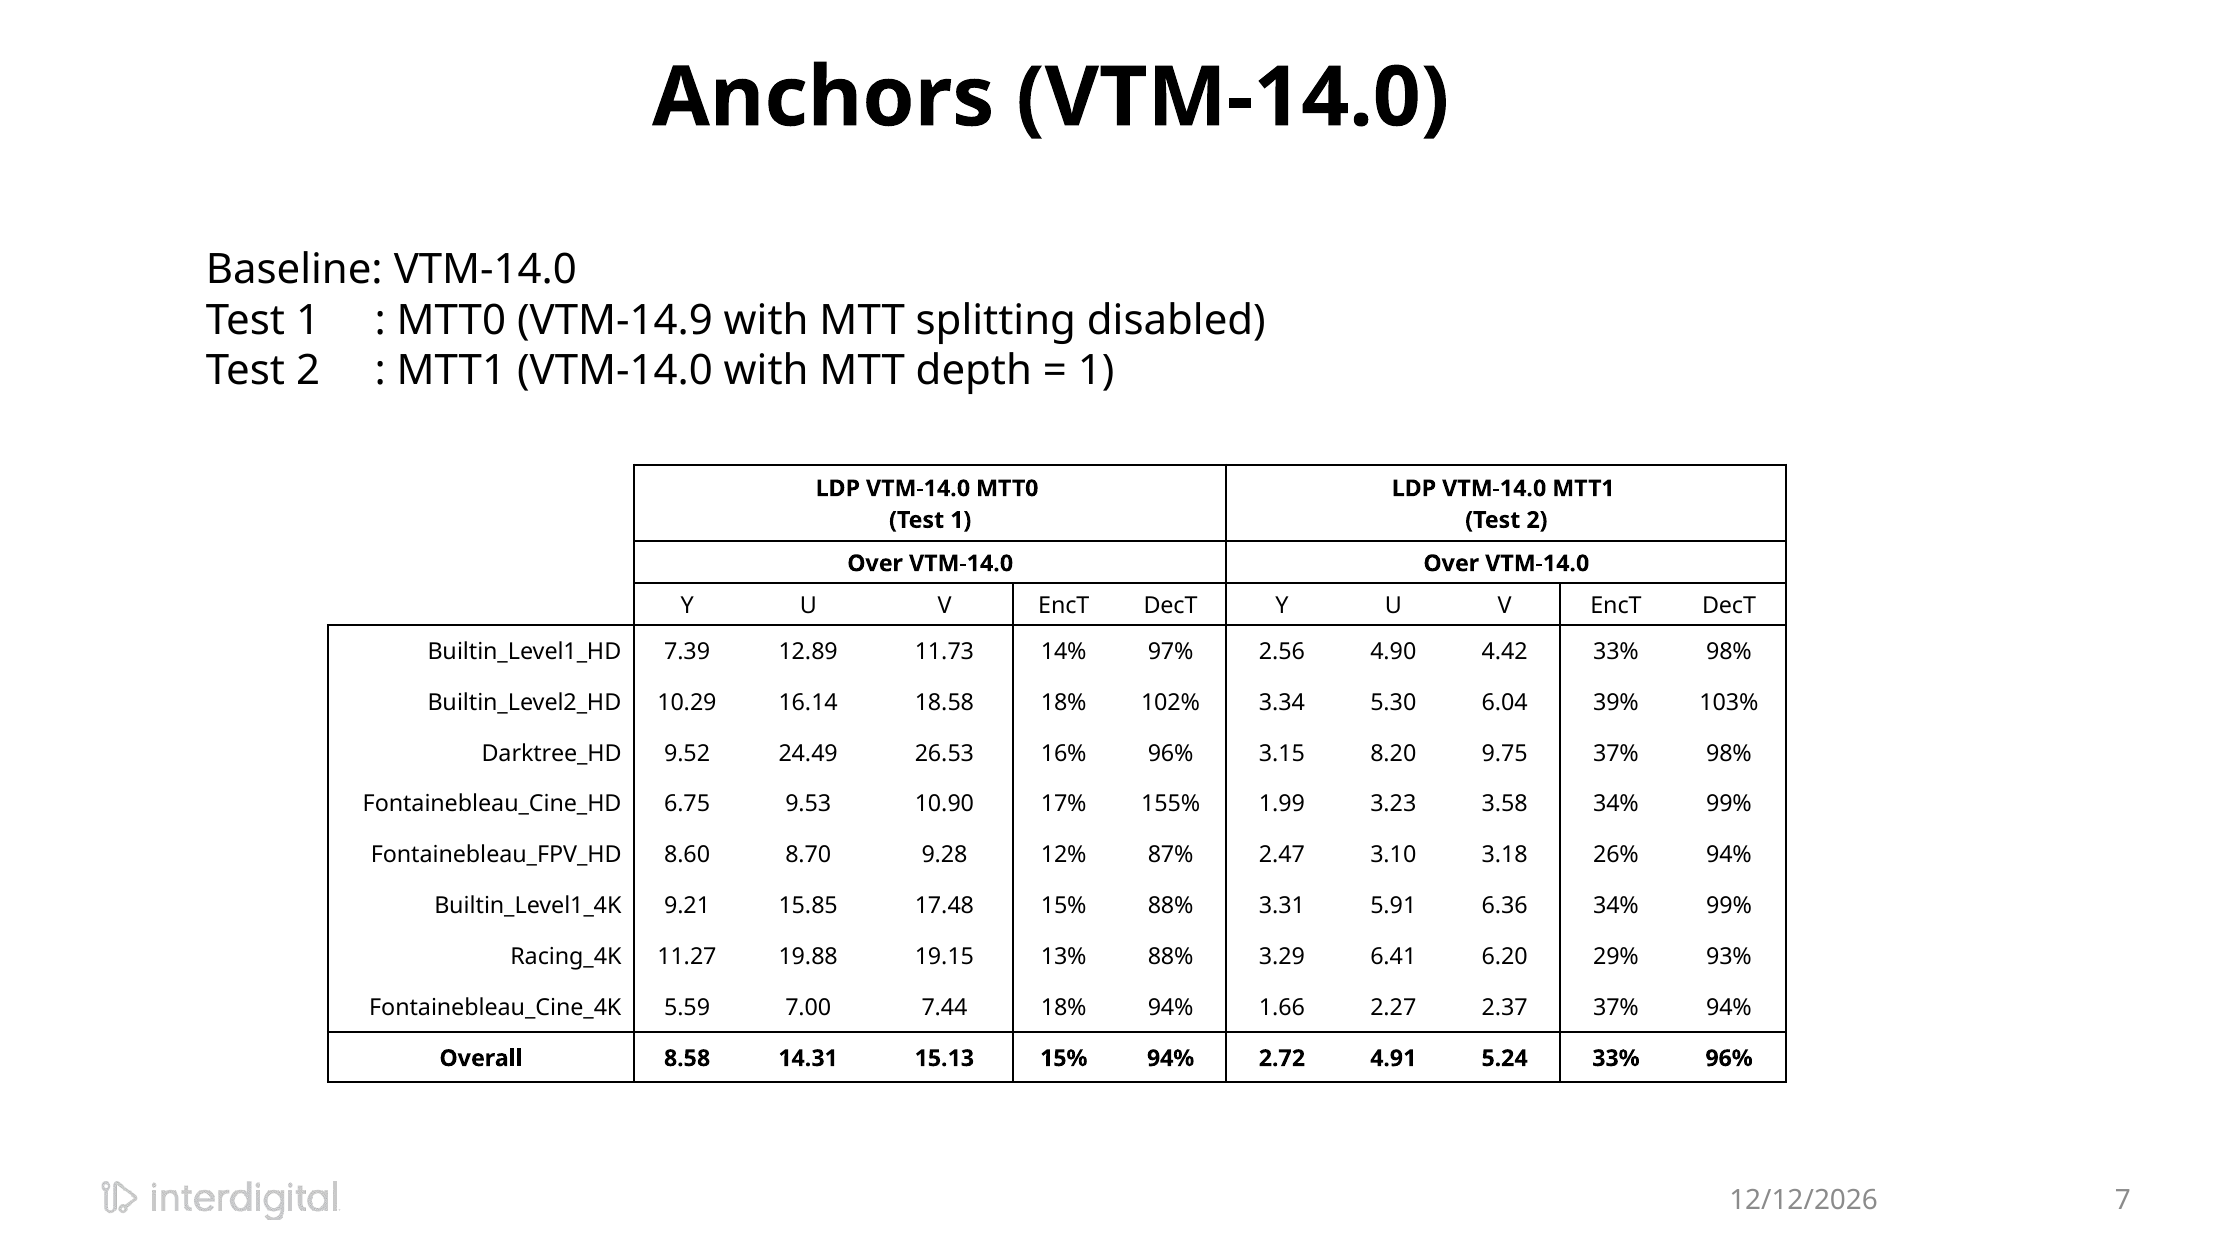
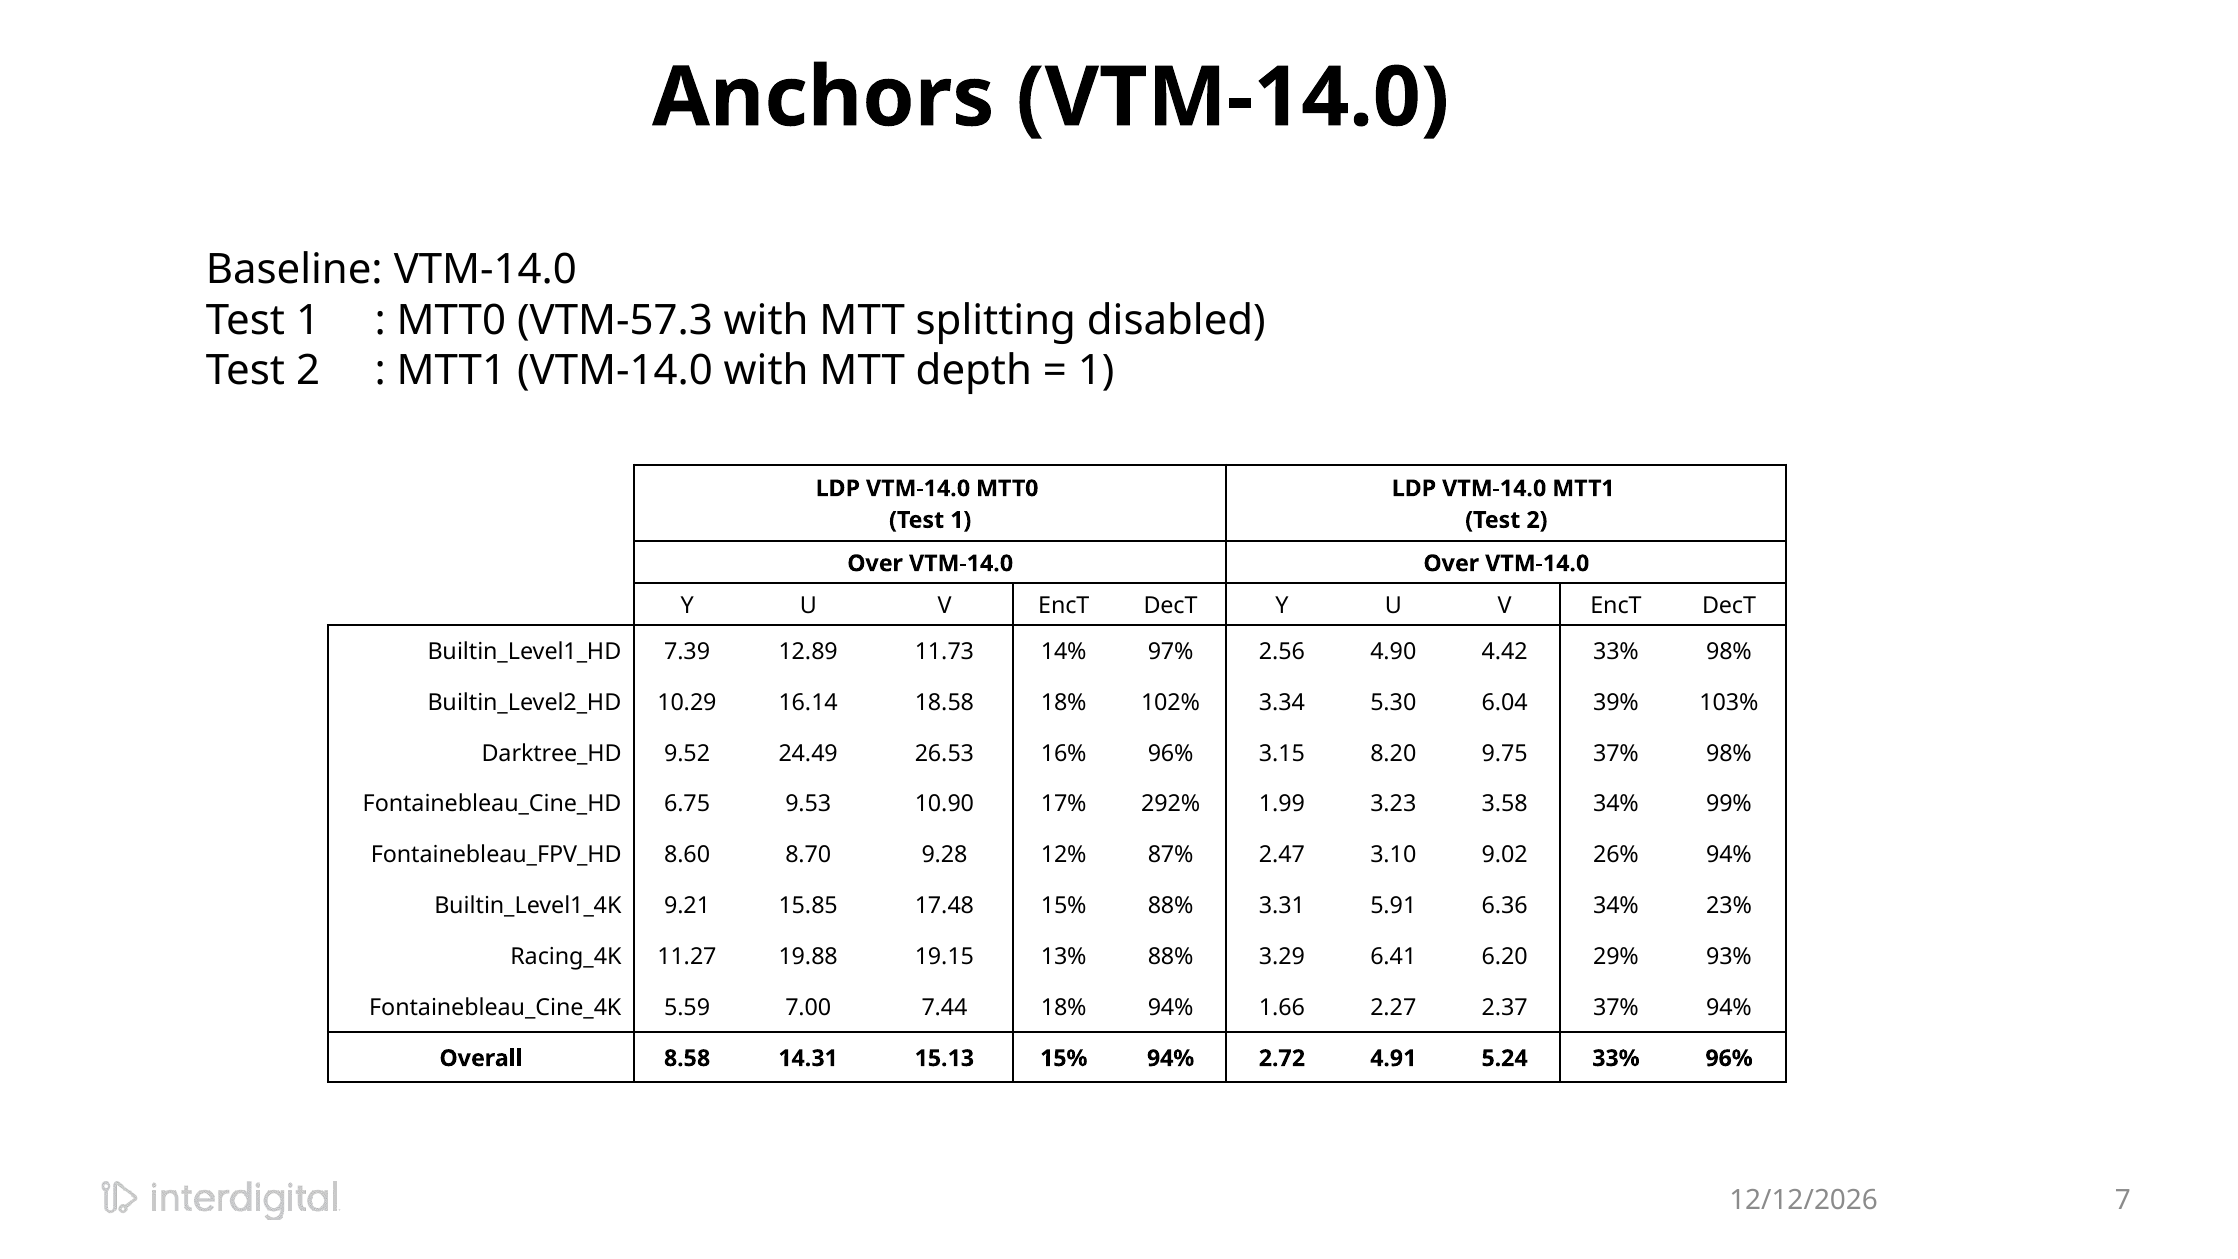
VTM-14.9: VTM-14.9 -> VTM-57.3 (615, 320)
155%: 155% -> 292% (1171, 804)
3.18: 3.18 -> 9.02 (1505, 855)
6.36 34% 99%: 99% -> 23% (1729, 906)
